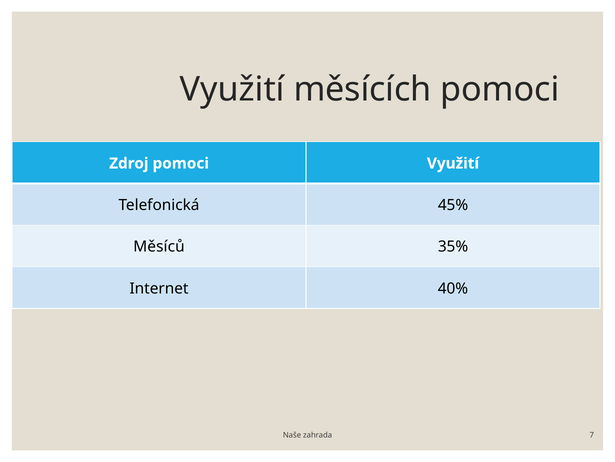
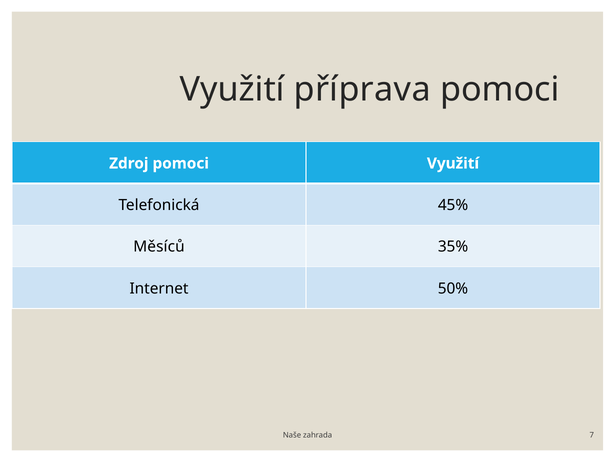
měsících: měsících -> příprava (362, 89)
40%: 40% -> 50% (453, 288)
